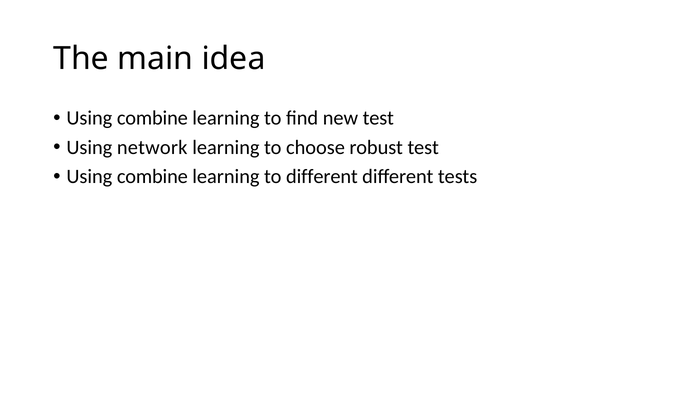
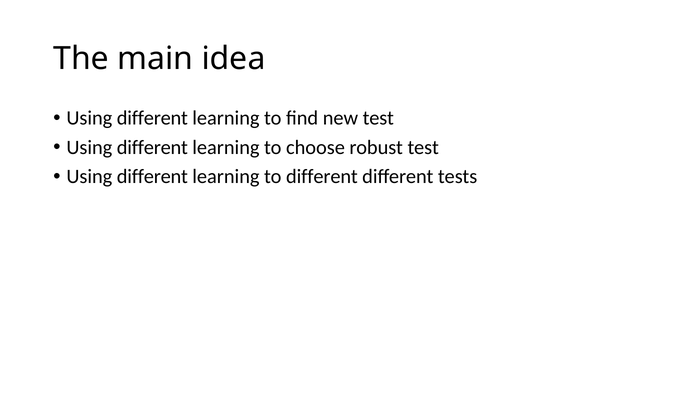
combine: combine -> different (152, 118)
network: network -> different (152, 147)
combine: combine -> different (152, 177)
